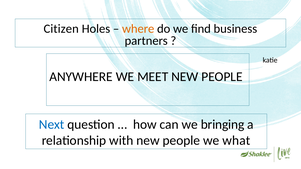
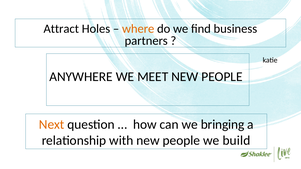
Citizen: Citizen -> Attract (61, 29)
Next colour: blue -> orange (52, 125)
what: what -> build (236, 141)
